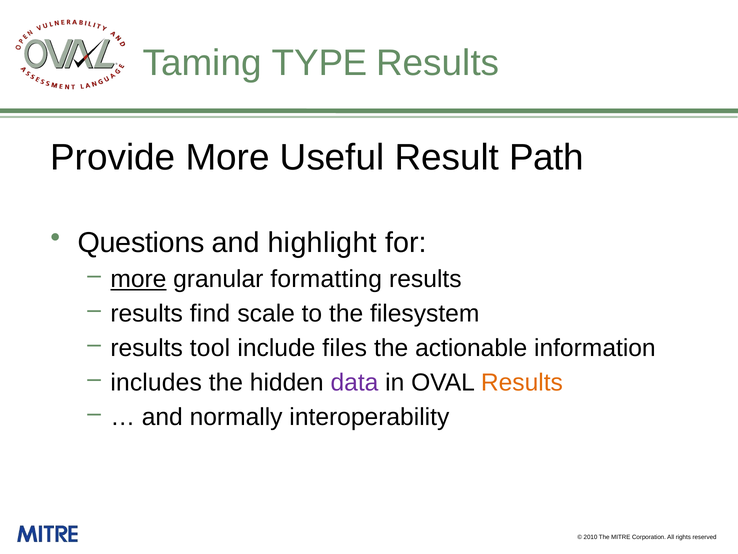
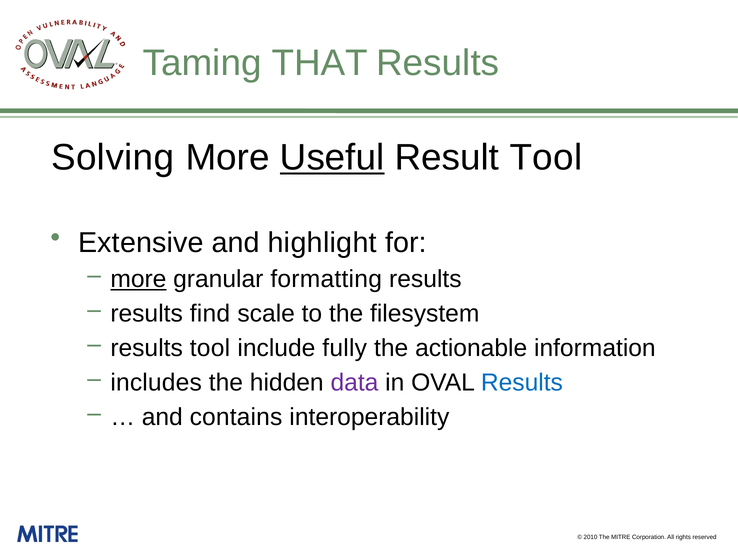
TYPE: TYPE -> THAT (320, 63)
Provide: Provide -> Solving (113, 158)
Useful underline: none -> present (332, 158)
Result Path: Path -> Tool (546, 158)
Questions: Questions -> Extensive (141, 242)
files: files -> fully (345, 348)
Results colour: orange -> blue (522, 382)
normally: normally -> contains (236, 417)
